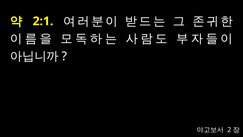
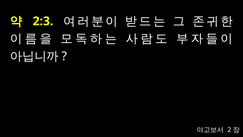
2:1: 2:1 -> 2:3 (43, 21)
